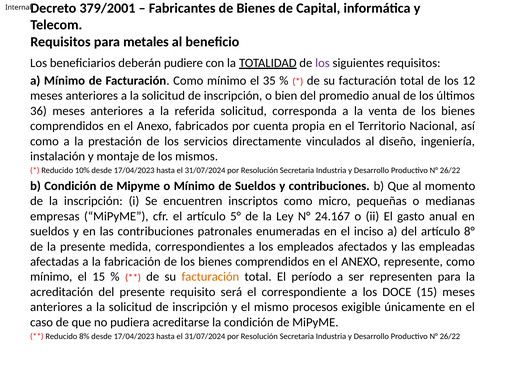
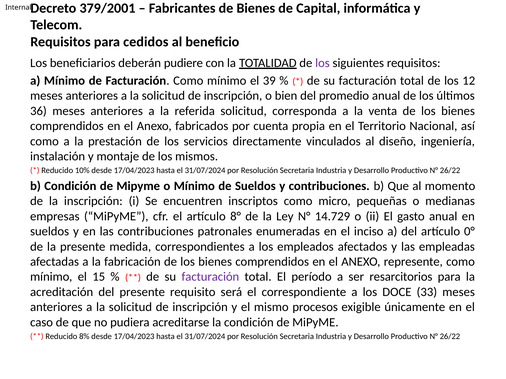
metales: metales -> cedidos (146, 42)
35: 35 -> 39 (269, 81)
5°: 5° -> 8° (236, 216)
24.167: 24.167 -> 14.729 (332, 216)
8°: 8° -> 0° (469, 232)
facturación colour: orange -> purple (210, 277)
representen: representen -> resarcitorios (401, 277)
DOCE 15: 15 -> 33 (427, 292)
